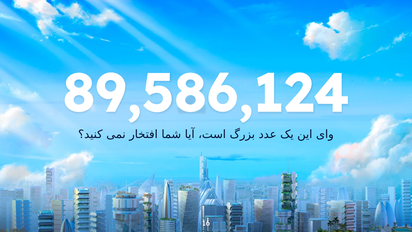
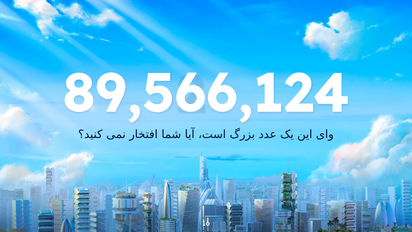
89,586,124: 89,586,124 -> 89,566,124 (206, 94)
